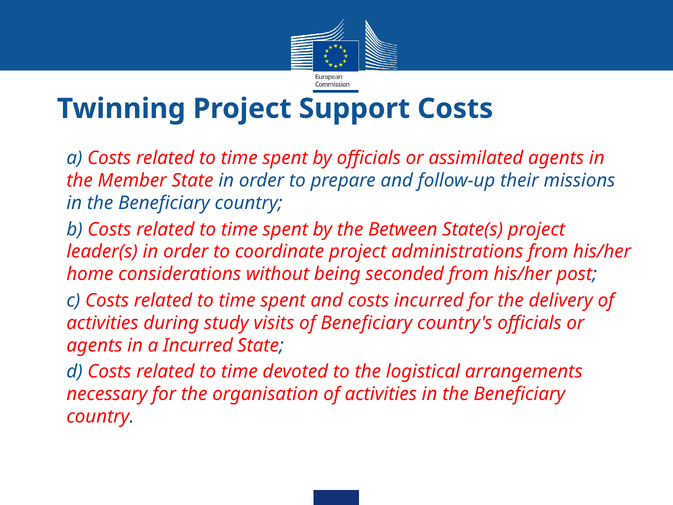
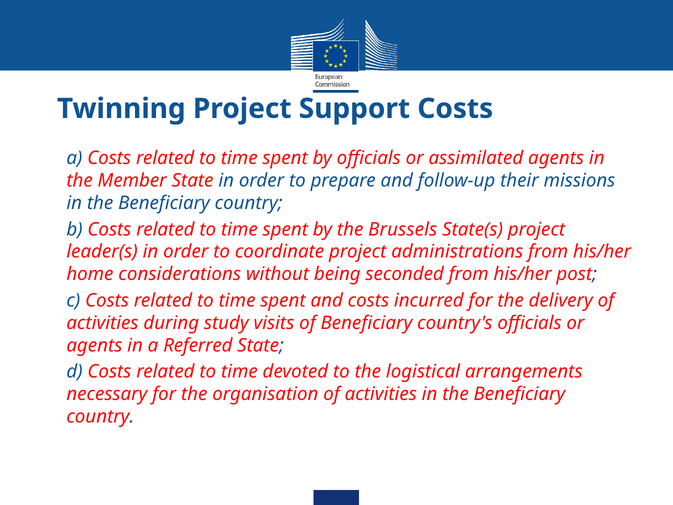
Between: Between -> Brussels (403, 229)
a Incurred: Incurred -> Referred (198, 345)
